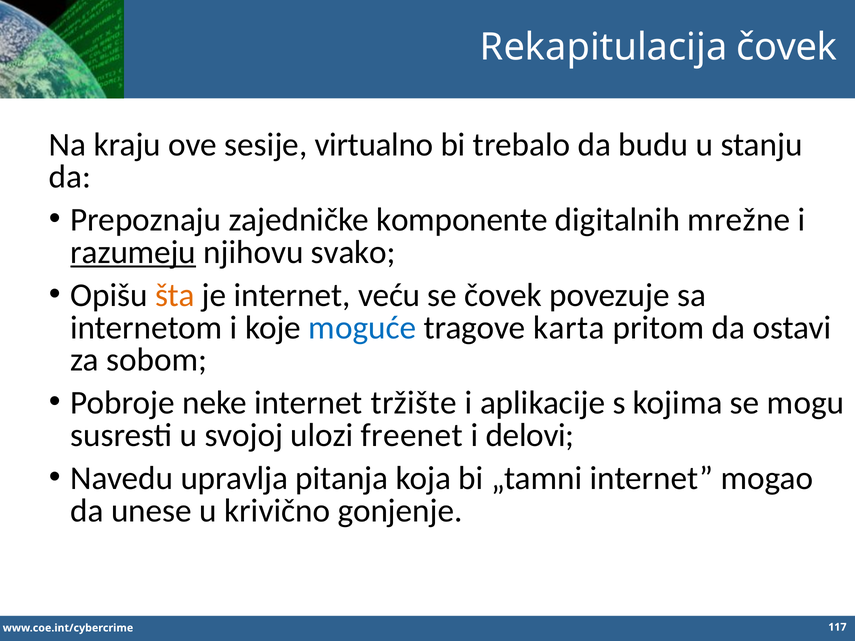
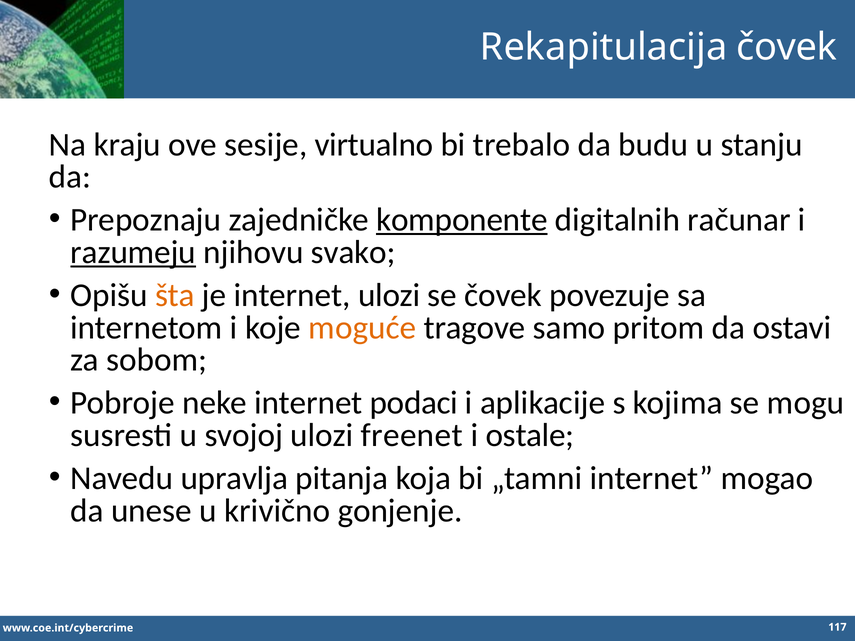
komponente underline: none -> present (462, 220)
mrežne: mrežne -> računar (739, 220)
internet veću: veću -> ulozi (389, 295)
moguće colour: blue -> orange (362, 328)
karta: karta -> samo (569, 328)
tržište: tržište -> podaci (414, 403)
delovi: delovi -> ostale (530, 435)
